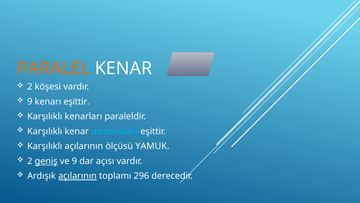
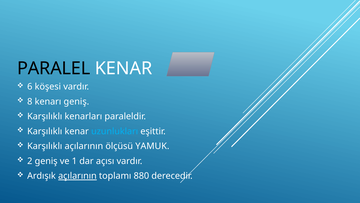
PARALEL colour: orange -> black (54, 68)
2: 2 -> 6 (30, 86)
9: 9 -> 8 (30, 101)
kenarı eşittir: eşittir -> geniş (76, 101)
geniş underline: present -> none (46, 161)
ve 9: 9 -> 1 (74, 161)
296: 296 -> 880 (141, 176)
